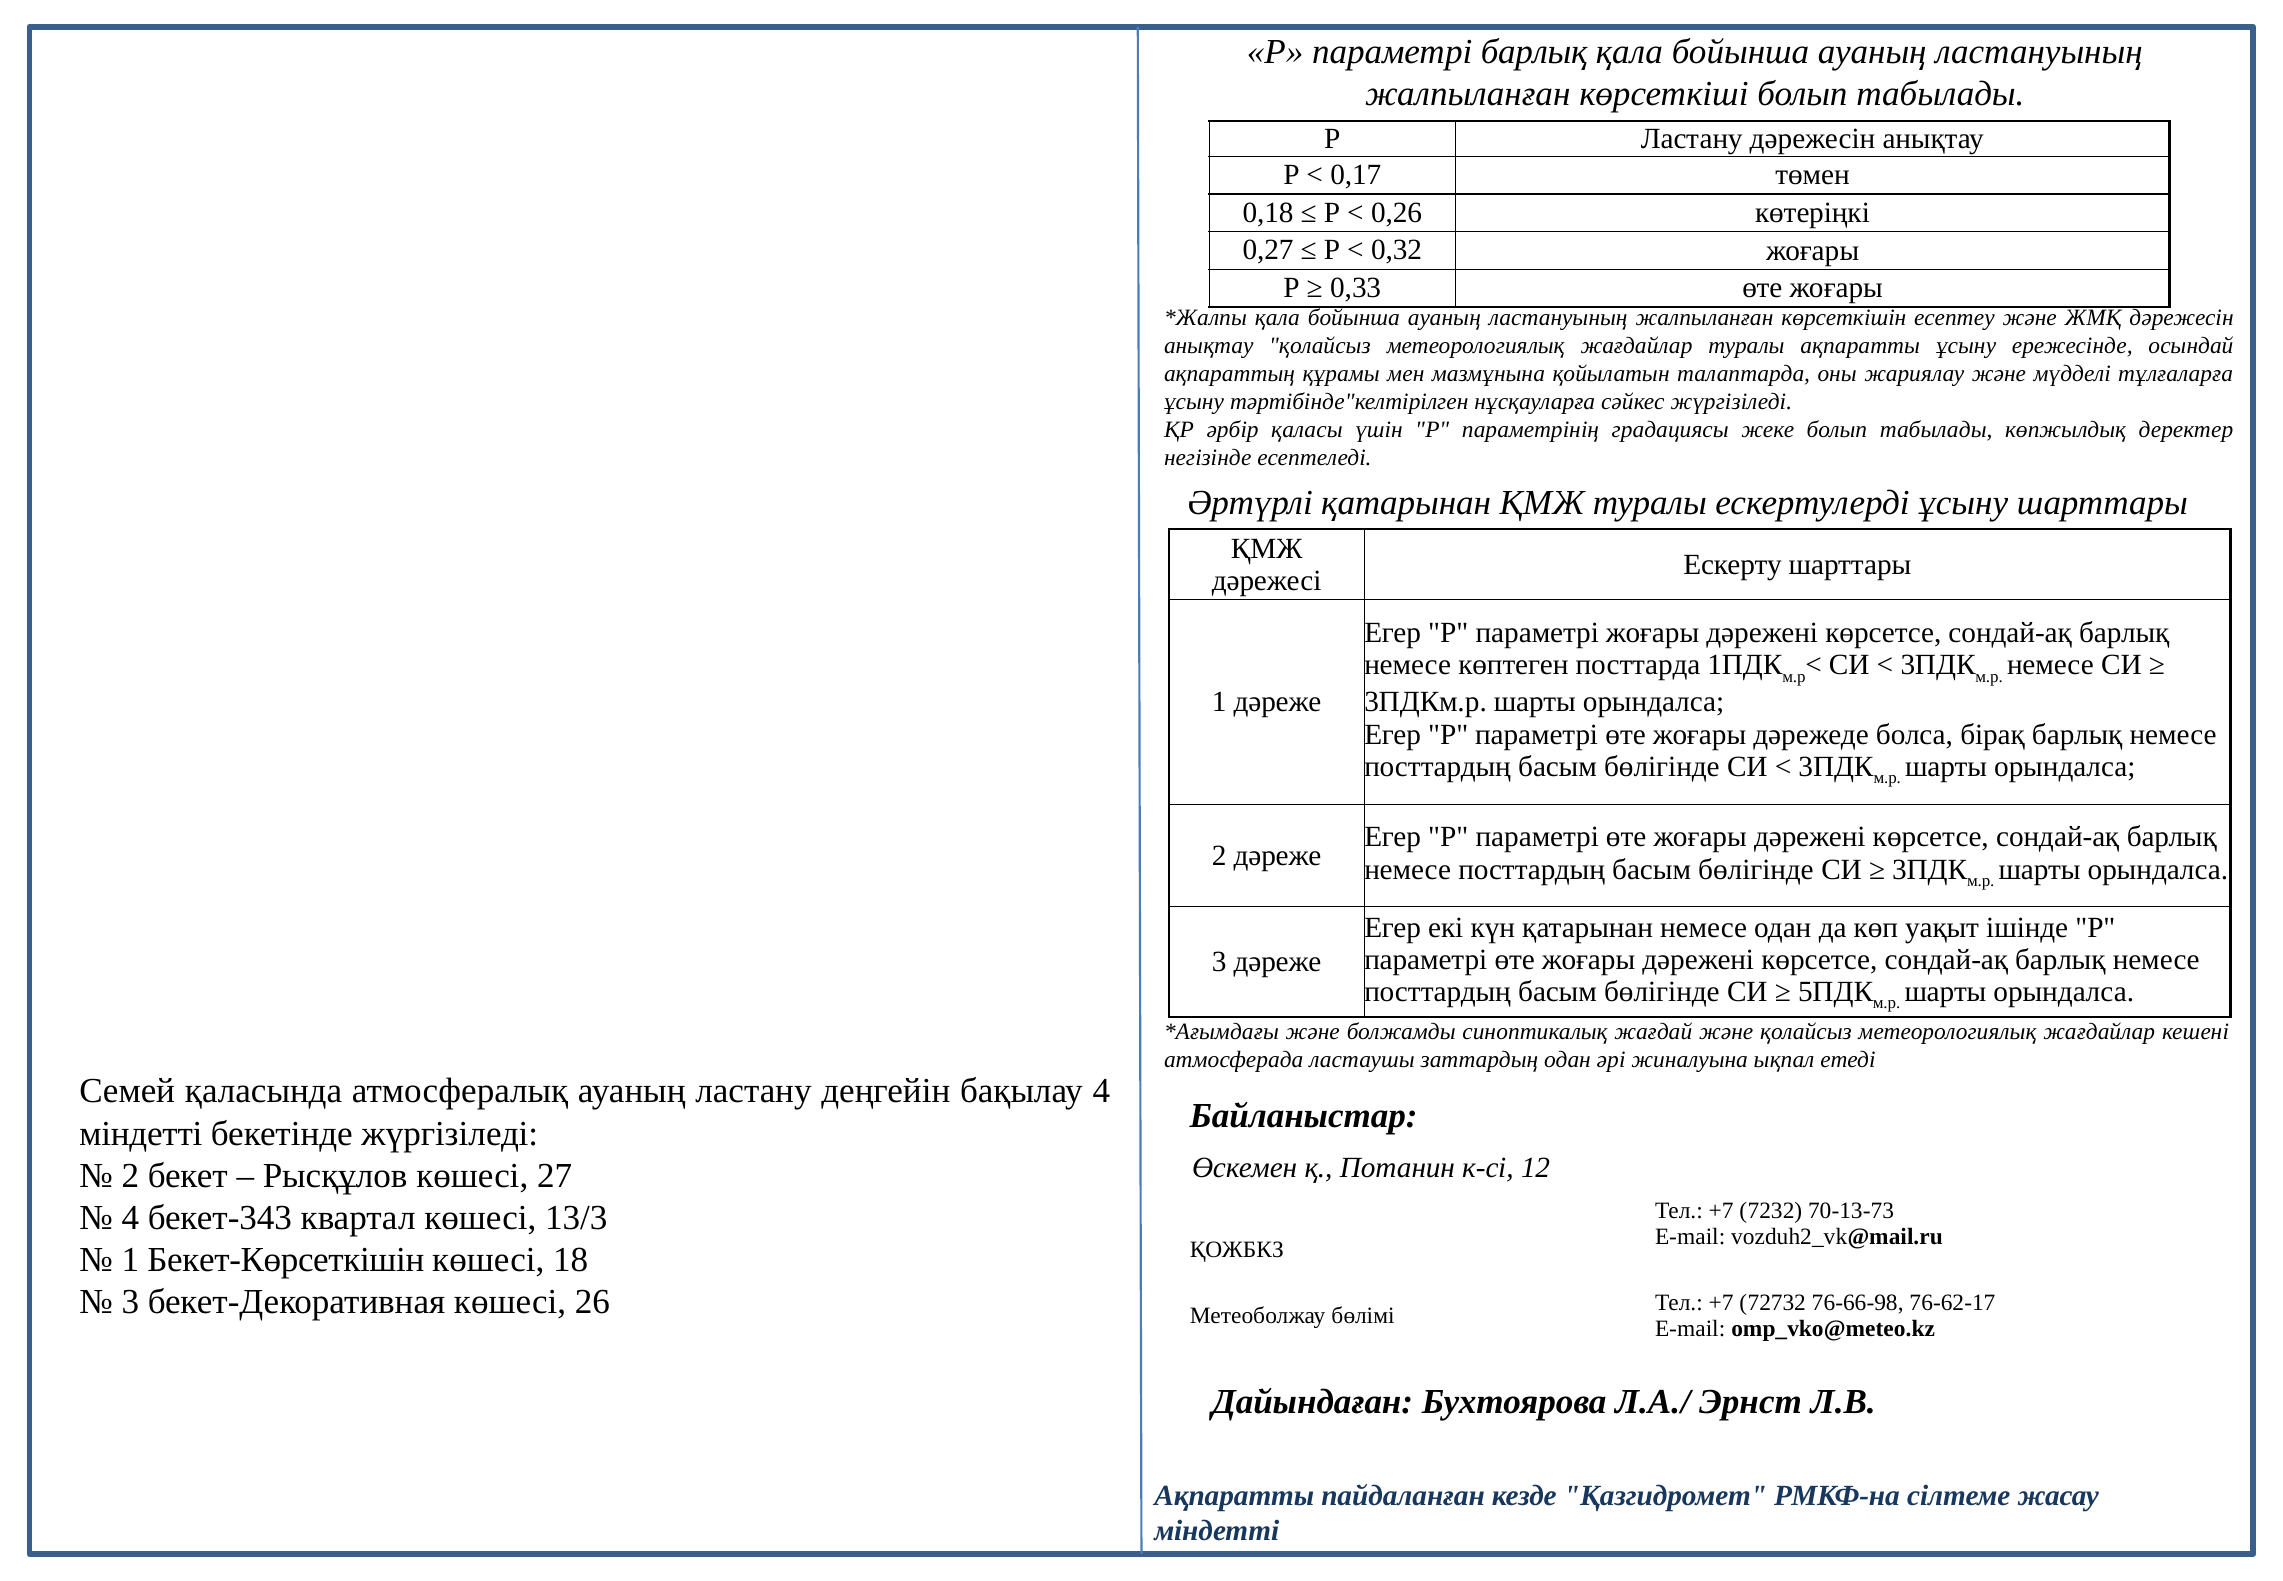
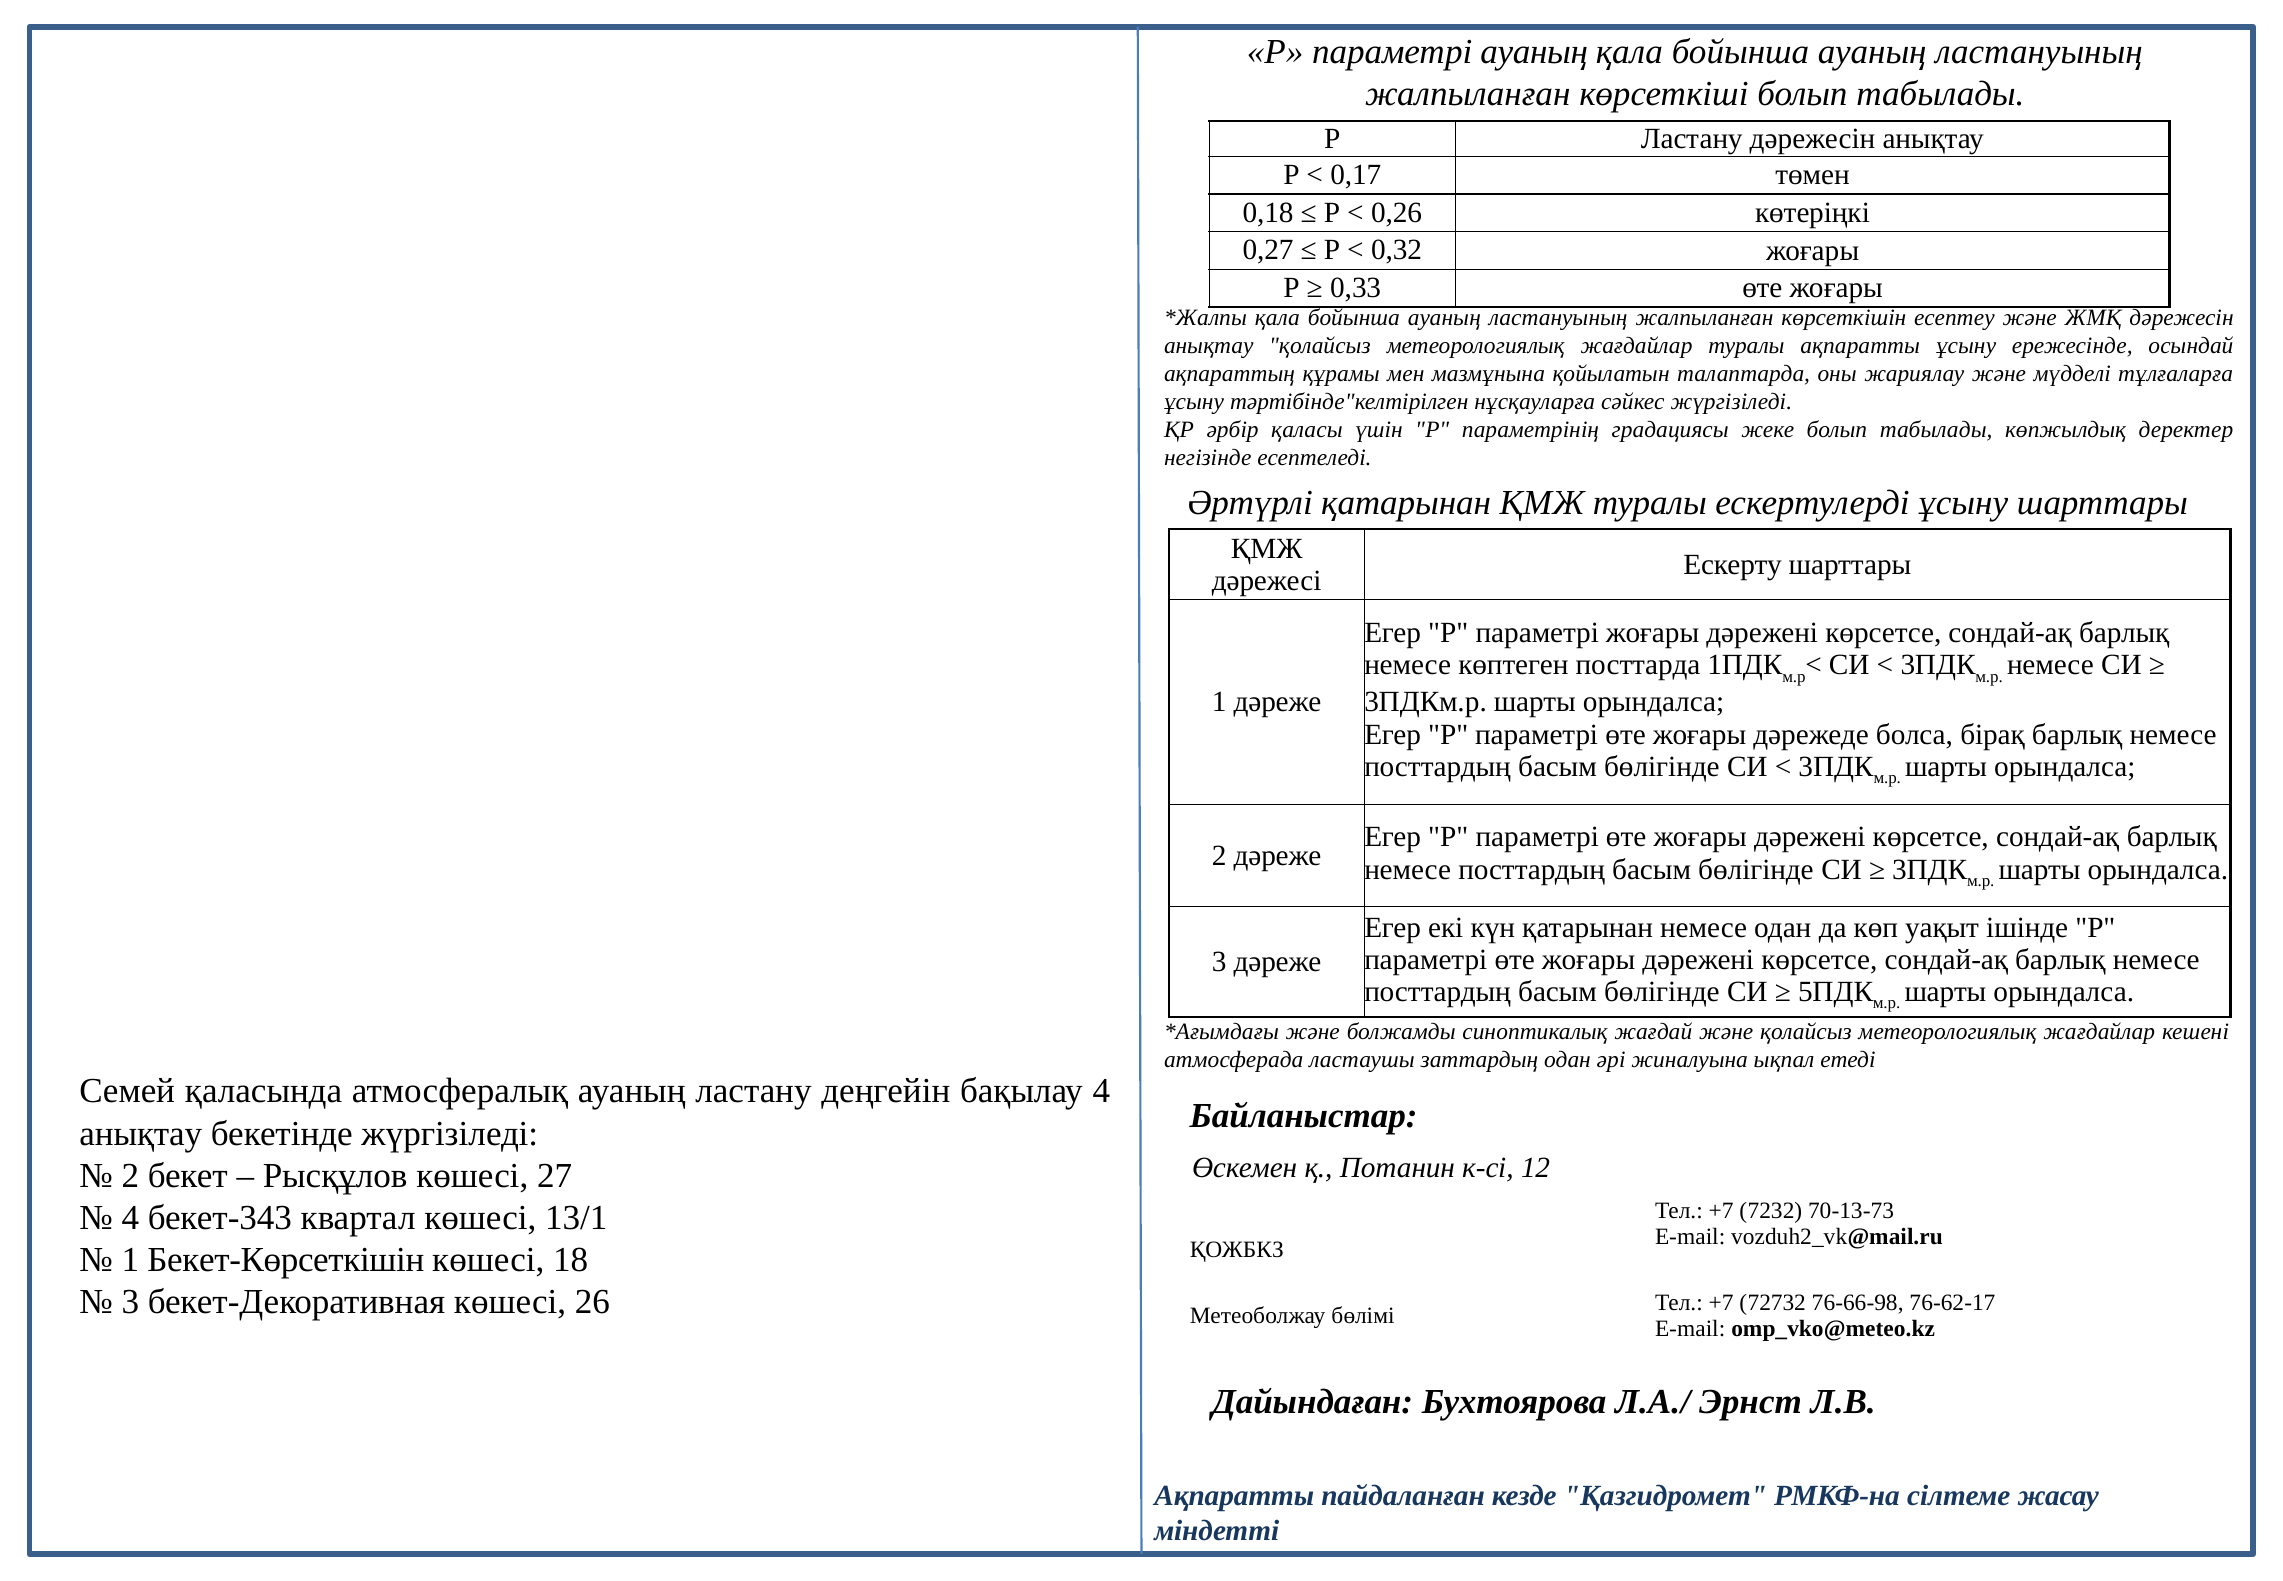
параметрі барлық: барлық -> ауаның (1534, 52)
міндетті: міндетті -> анықтау (141, 1133)
13/3: 13/3 -> 13/1 (576, 1217)
